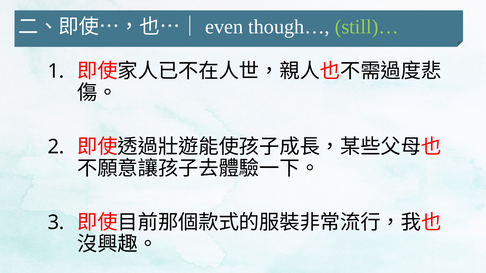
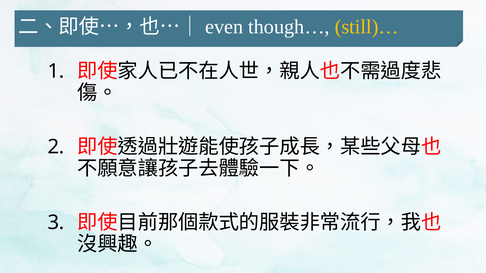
still)… colour: light green -> yellow (367, 27)
